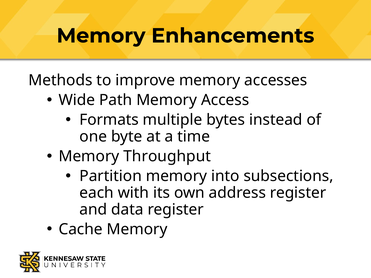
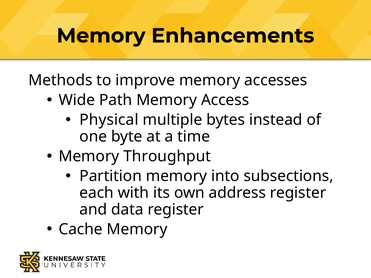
Formats: Formats -> Physical (109, 120)
